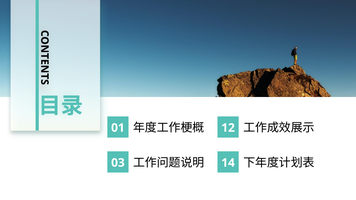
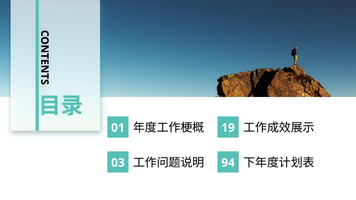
12: 12 -> 19 (228, 128)
14: 14 -> 94 (228, 163)
